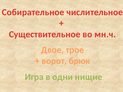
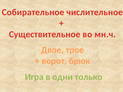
нищие: нищие -> только (89, 77)
